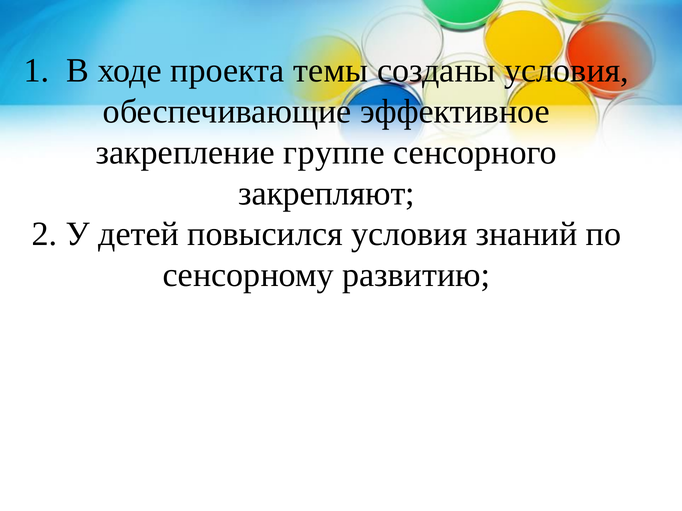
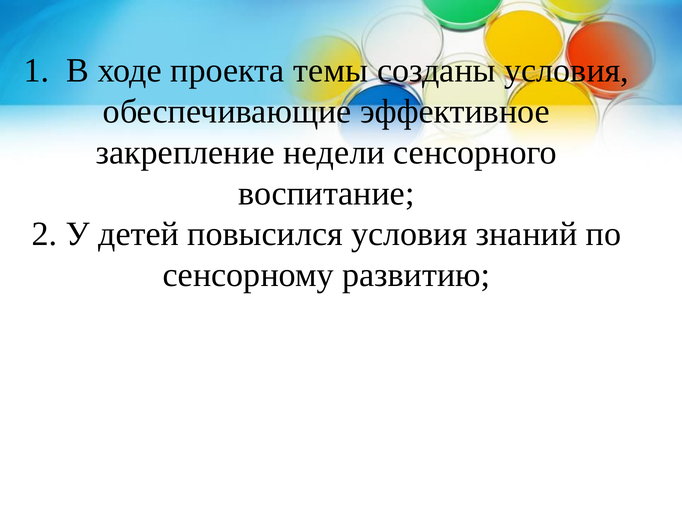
группе: группе -> недели (334, 153)
закрепляют: закрепляют -> воспитание (326, 193)
